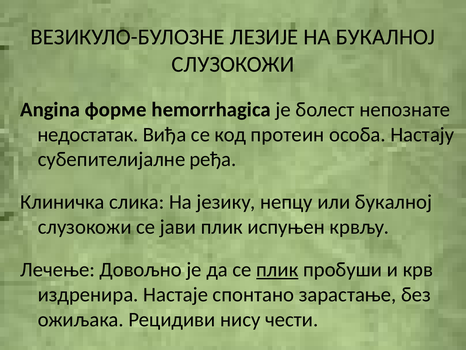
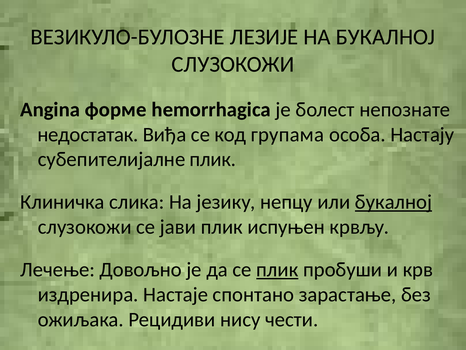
протеин: протеин -> групама (287, 134)
субепителијалне ређа: ређа -> плик (213, 159)
букалној underline: none -> present (394, 202)
